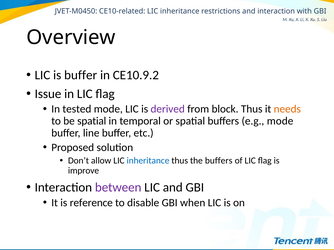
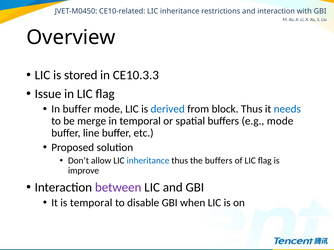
is buffer: buffer -> stored (81, 75)
CE10.9.2: CE10.9.2 -> CE10.3.3 (136, 75)
In tested: tested -> buffer (77, 109)
derived colour: purple -> blue (168, 109)
needs colour: orange -> blue (287, 109)
be spatial: spatial -> merge (92, 121)
is reference: reference -> temporal (91, 203)
